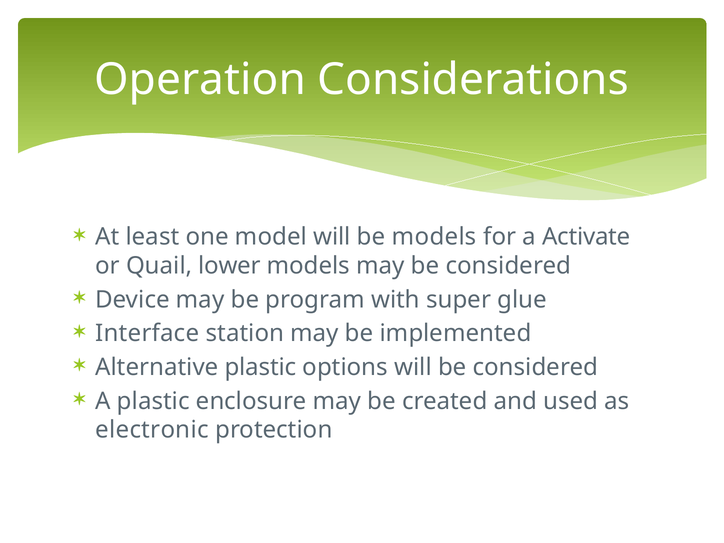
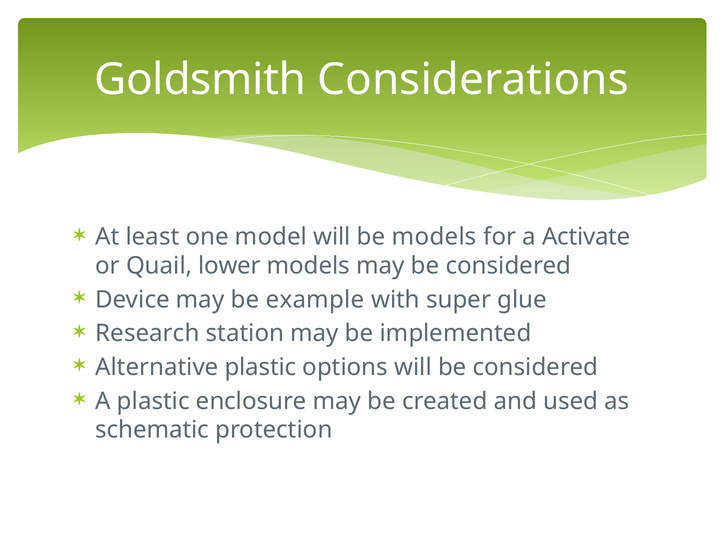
Operation: Operation -> Goldsmith (200, 79)
program: program -> example (315, 300)
Interface: Interface -> Research (147, 334)
electronic: electronic -> schematic (152, 430)
